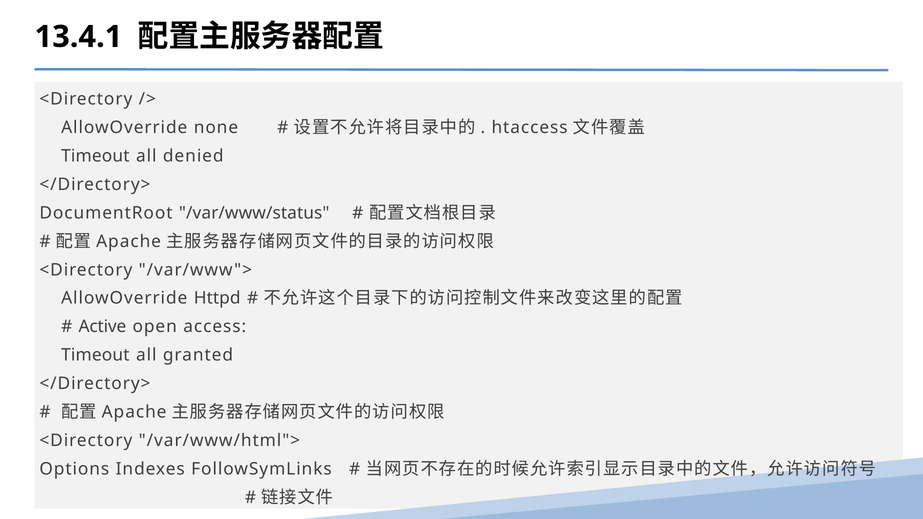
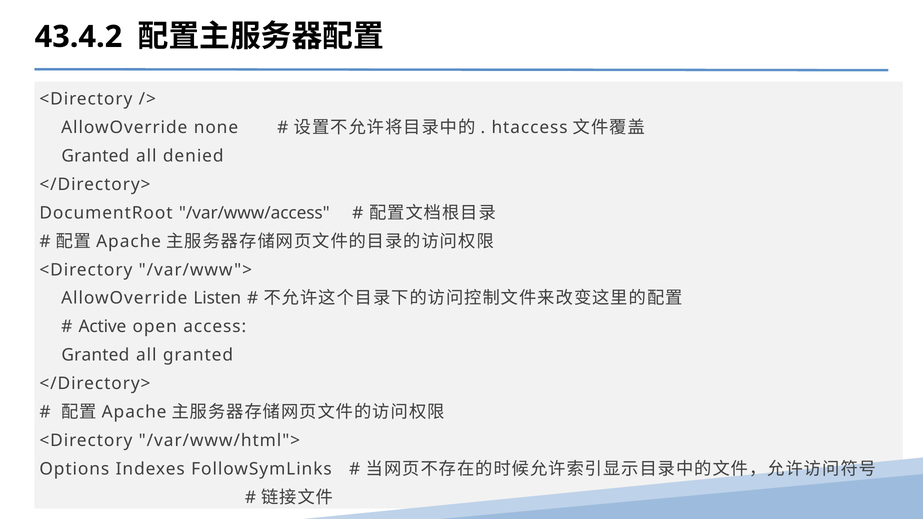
13.4.1: 13.4.1 -> 43.4.2 (78, 37)
Timeout: Timeout -> Granted (95, 156)
/var/www/status: /var/www/status -> /var/www/access (254, 213)
Httpd: Httpd -> Listen (217, 298)
Timeout: Timeout -> Granted (95, 355)
